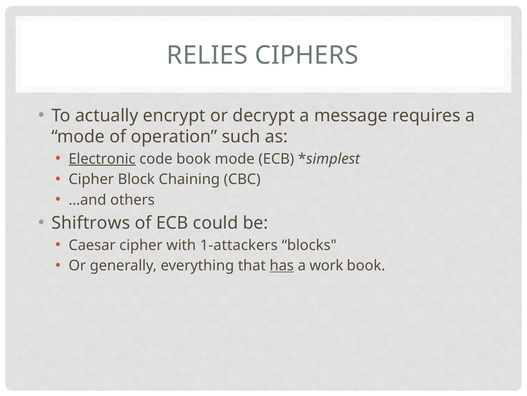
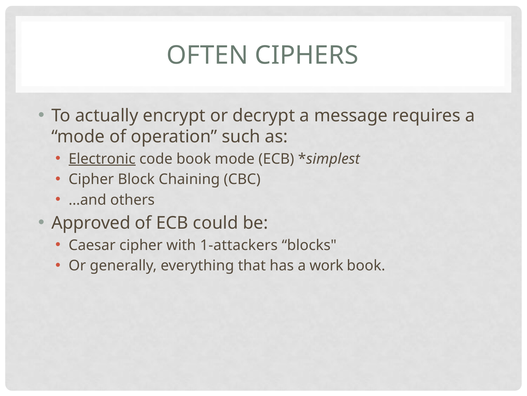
RELIES: RELIES -> OFTEN (207, 55)
Shiftrows: Shiftrows -> Approved (91, 223)
has underline: present -> none (282, 265)
